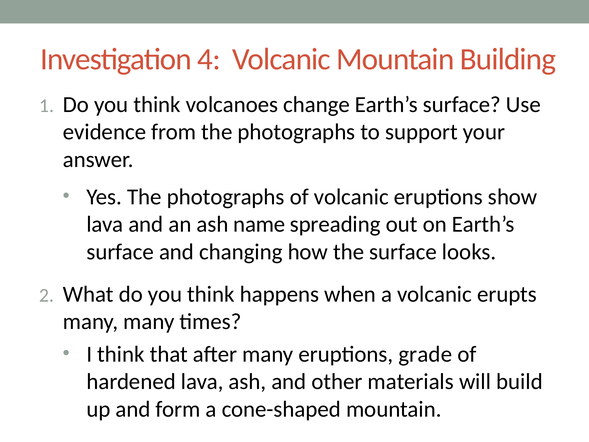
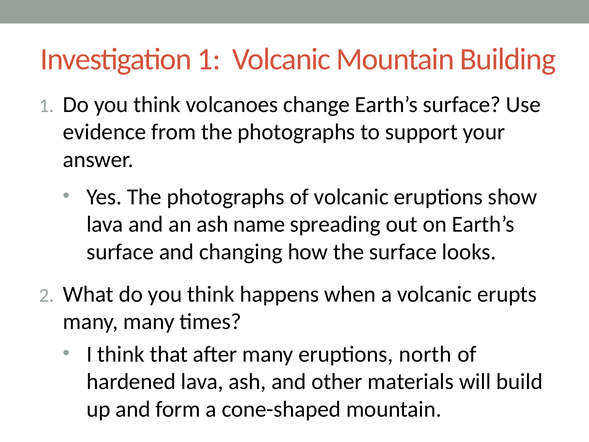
Investigation 4: 4 -> 1 (209, 59)
grade: grade -> north (425, 354)
